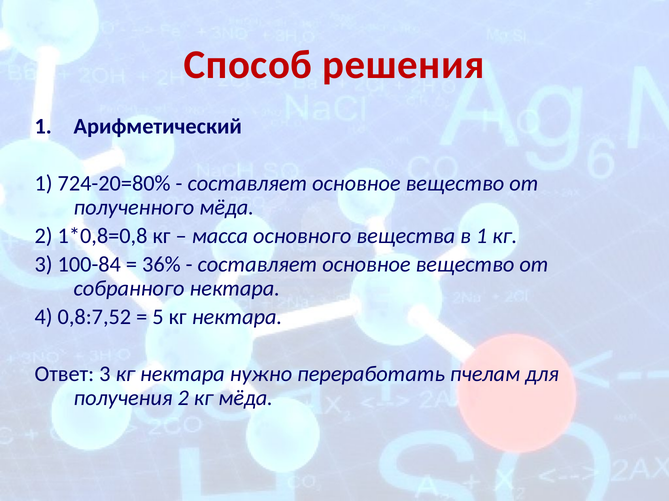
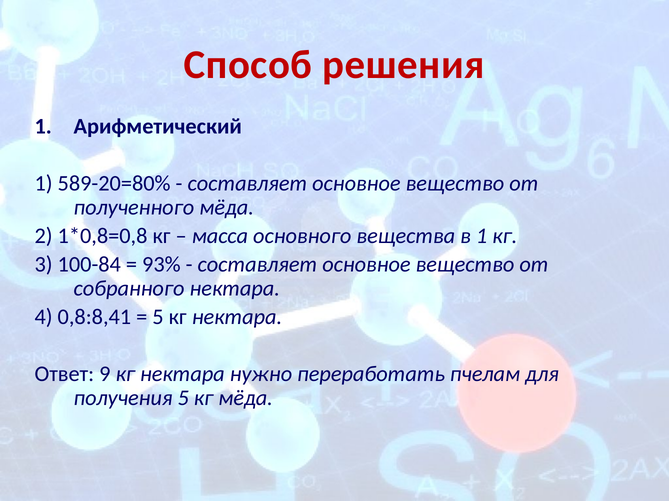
724-20=80%: 724-20=80% -> 589-20=80% (114, 184)
36%: 36% -> 93% (161, 265)
0,8:7,52: 0,8:7,52 -> 0,8:8,41 (94, 318)
Ответ 3: 3 -> 9 (105, 375)
получения 2: 2 -> 5 (183, 399)
